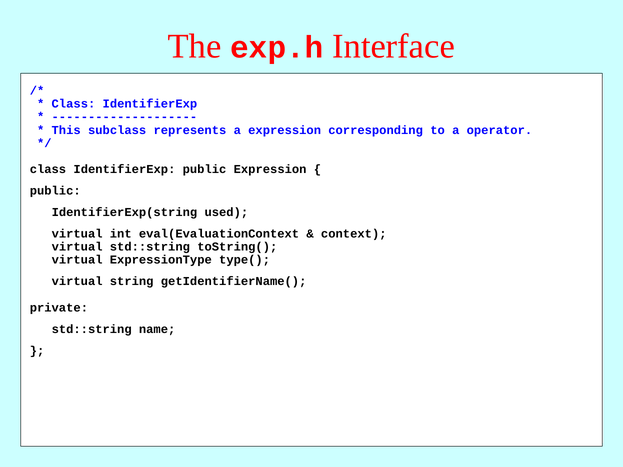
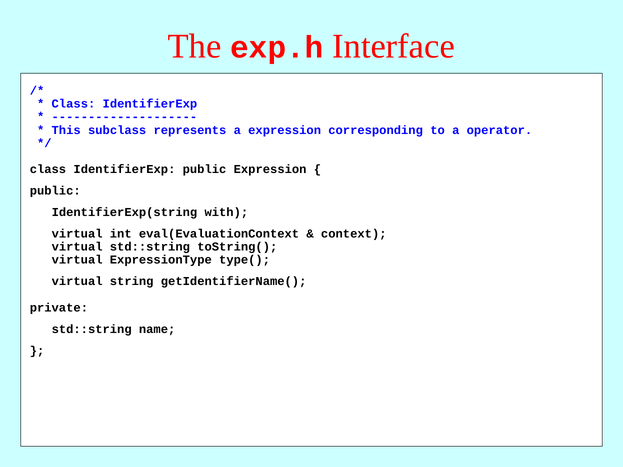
used: used -> with (226, 212)
